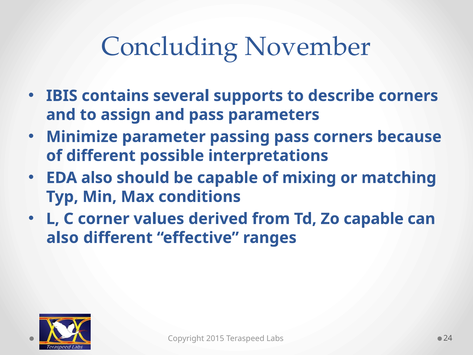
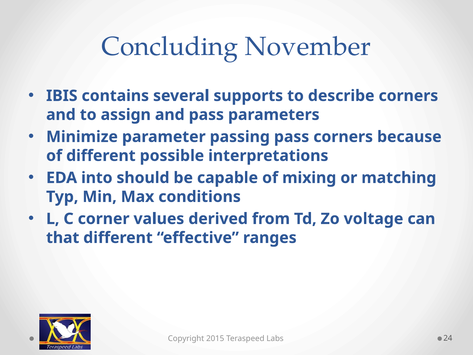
EDA also: also -> into (97, 178)
Zo capable: capable -> voltage (374, 219)
also: also -> that (63, 238)
